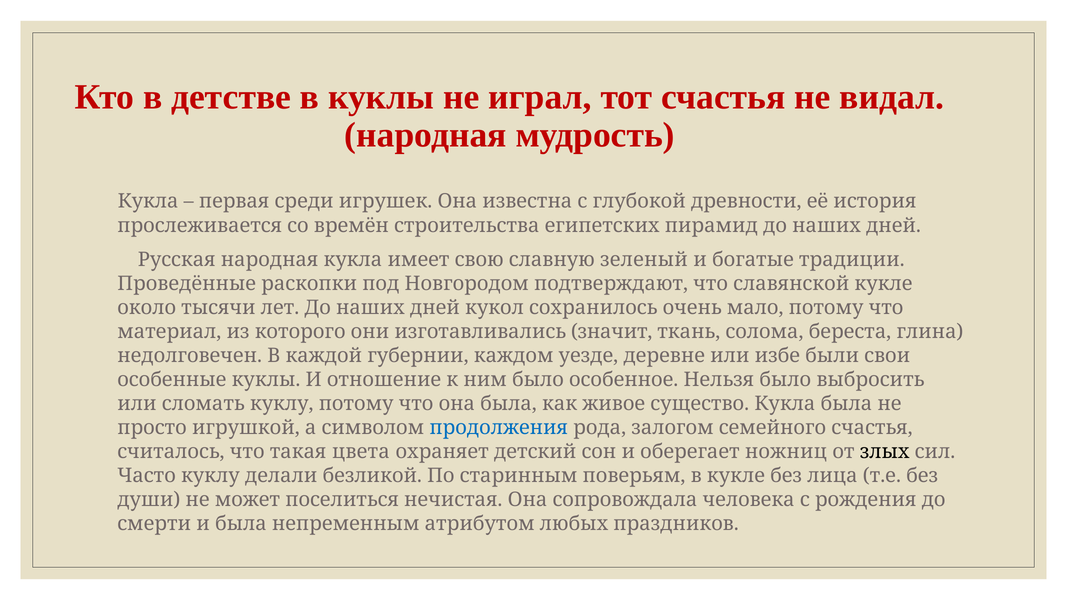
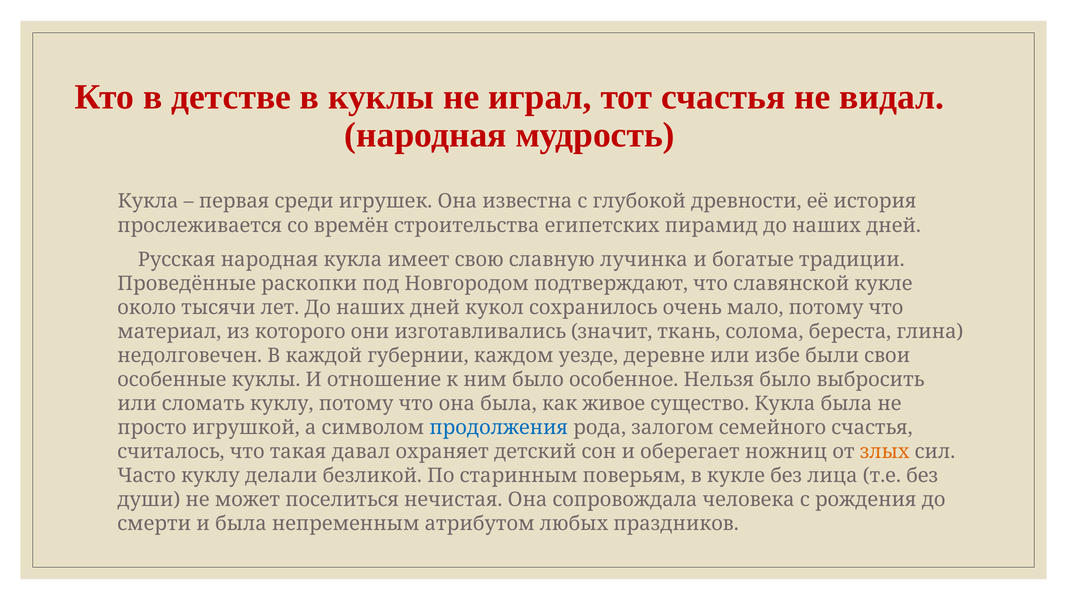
зеленый: зеленый -> лучинка (644, 259)
цвета: цвета -> давал (361, 452)
злых colour: black -> orange (885, 452)
